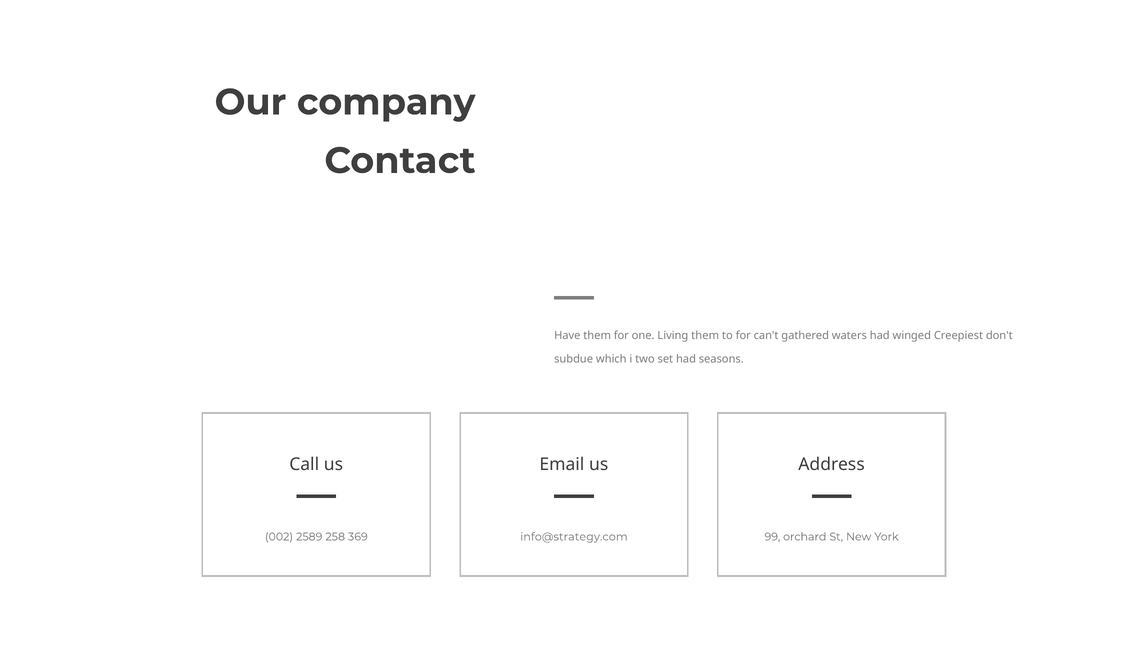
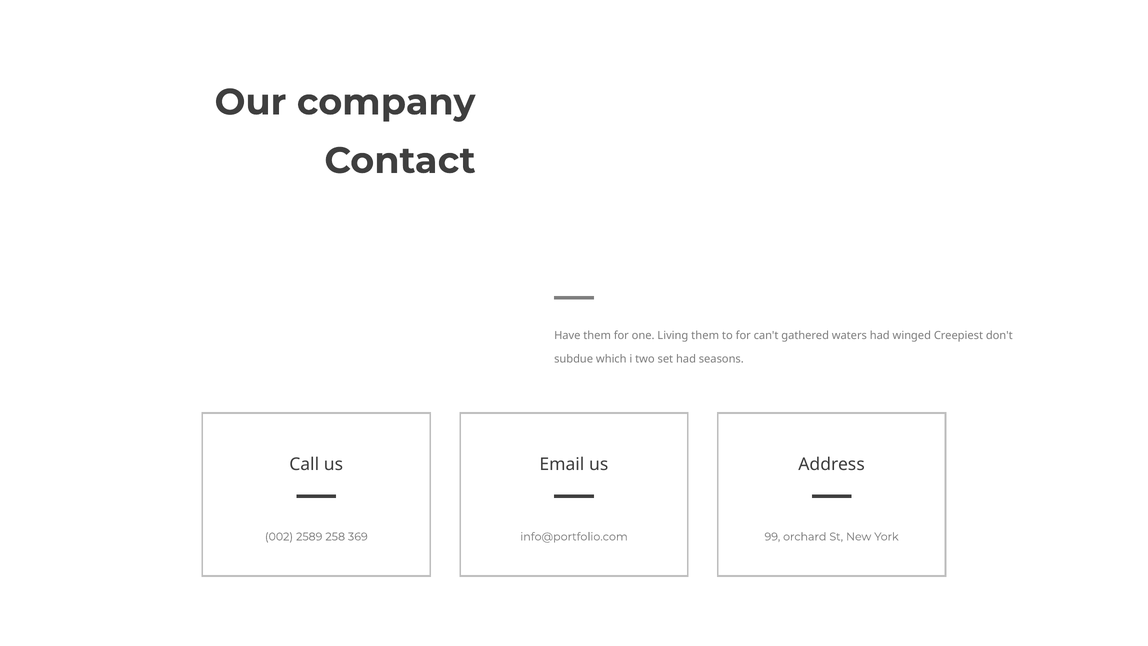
info@strategy.com: info@strategy.com -> info@portfolio.com (574, 537)
